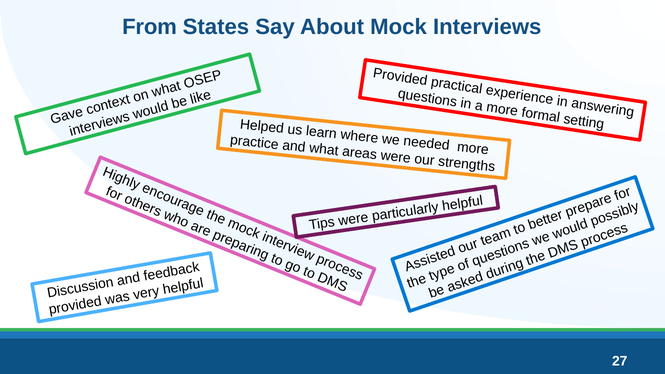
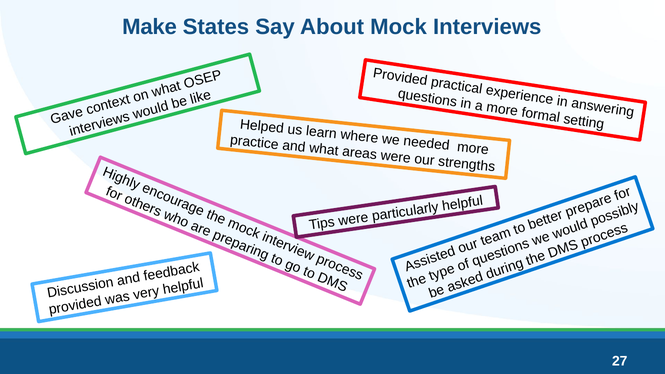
From: From -> Make (150, 27)
